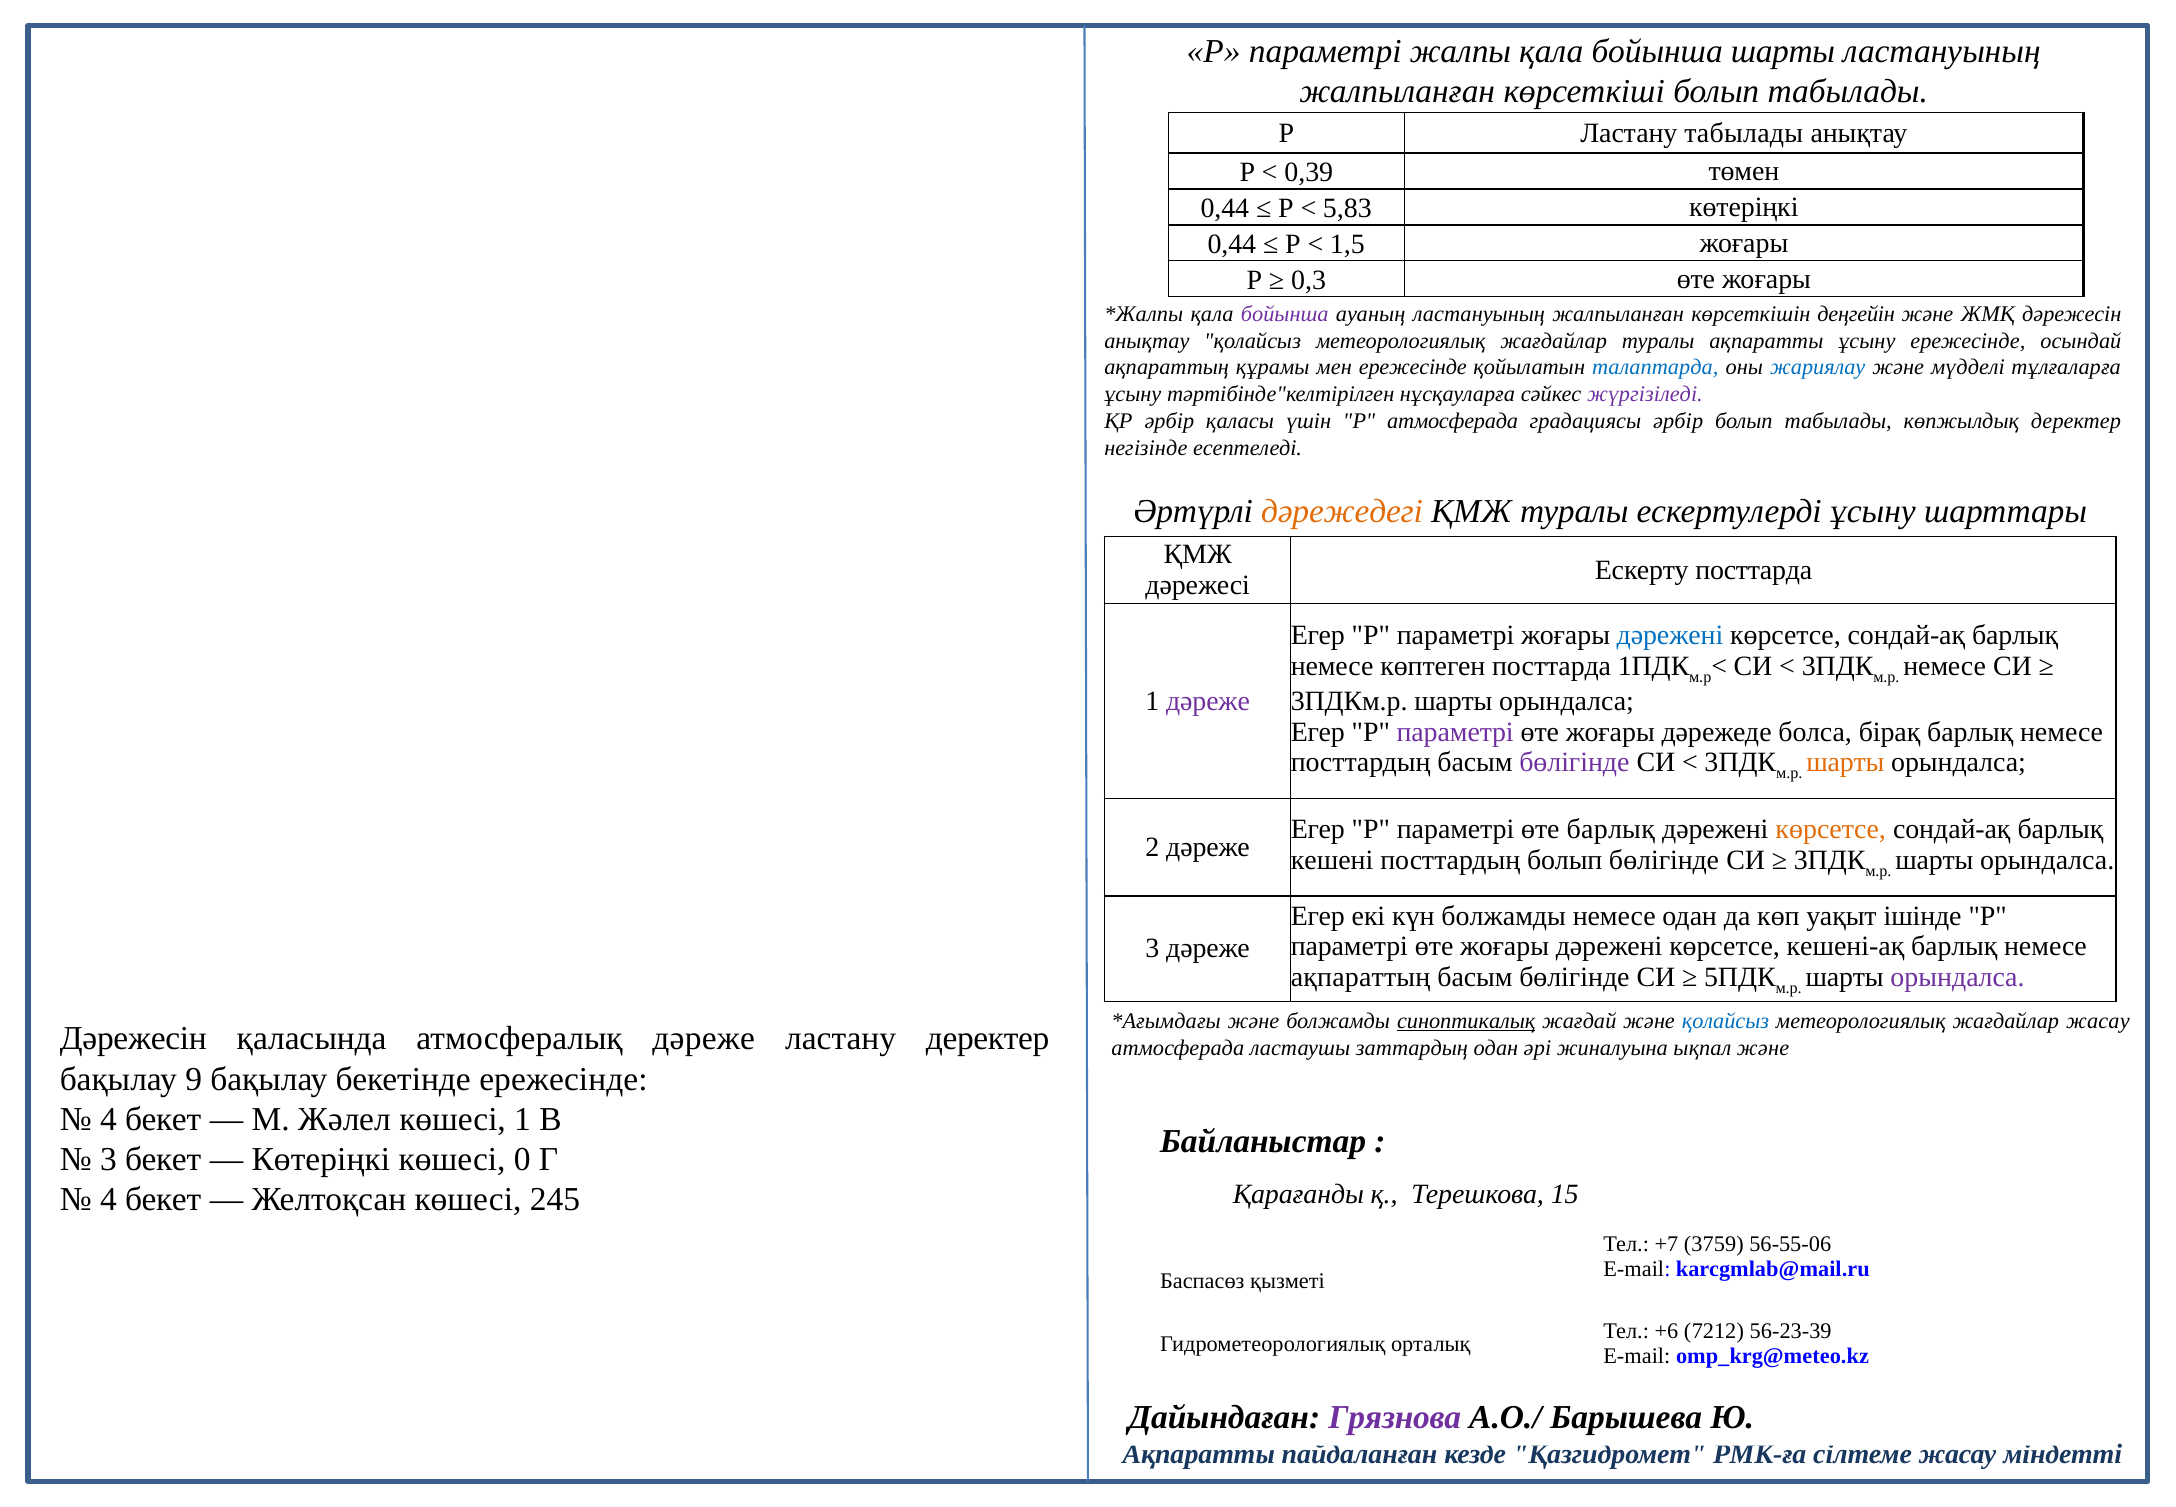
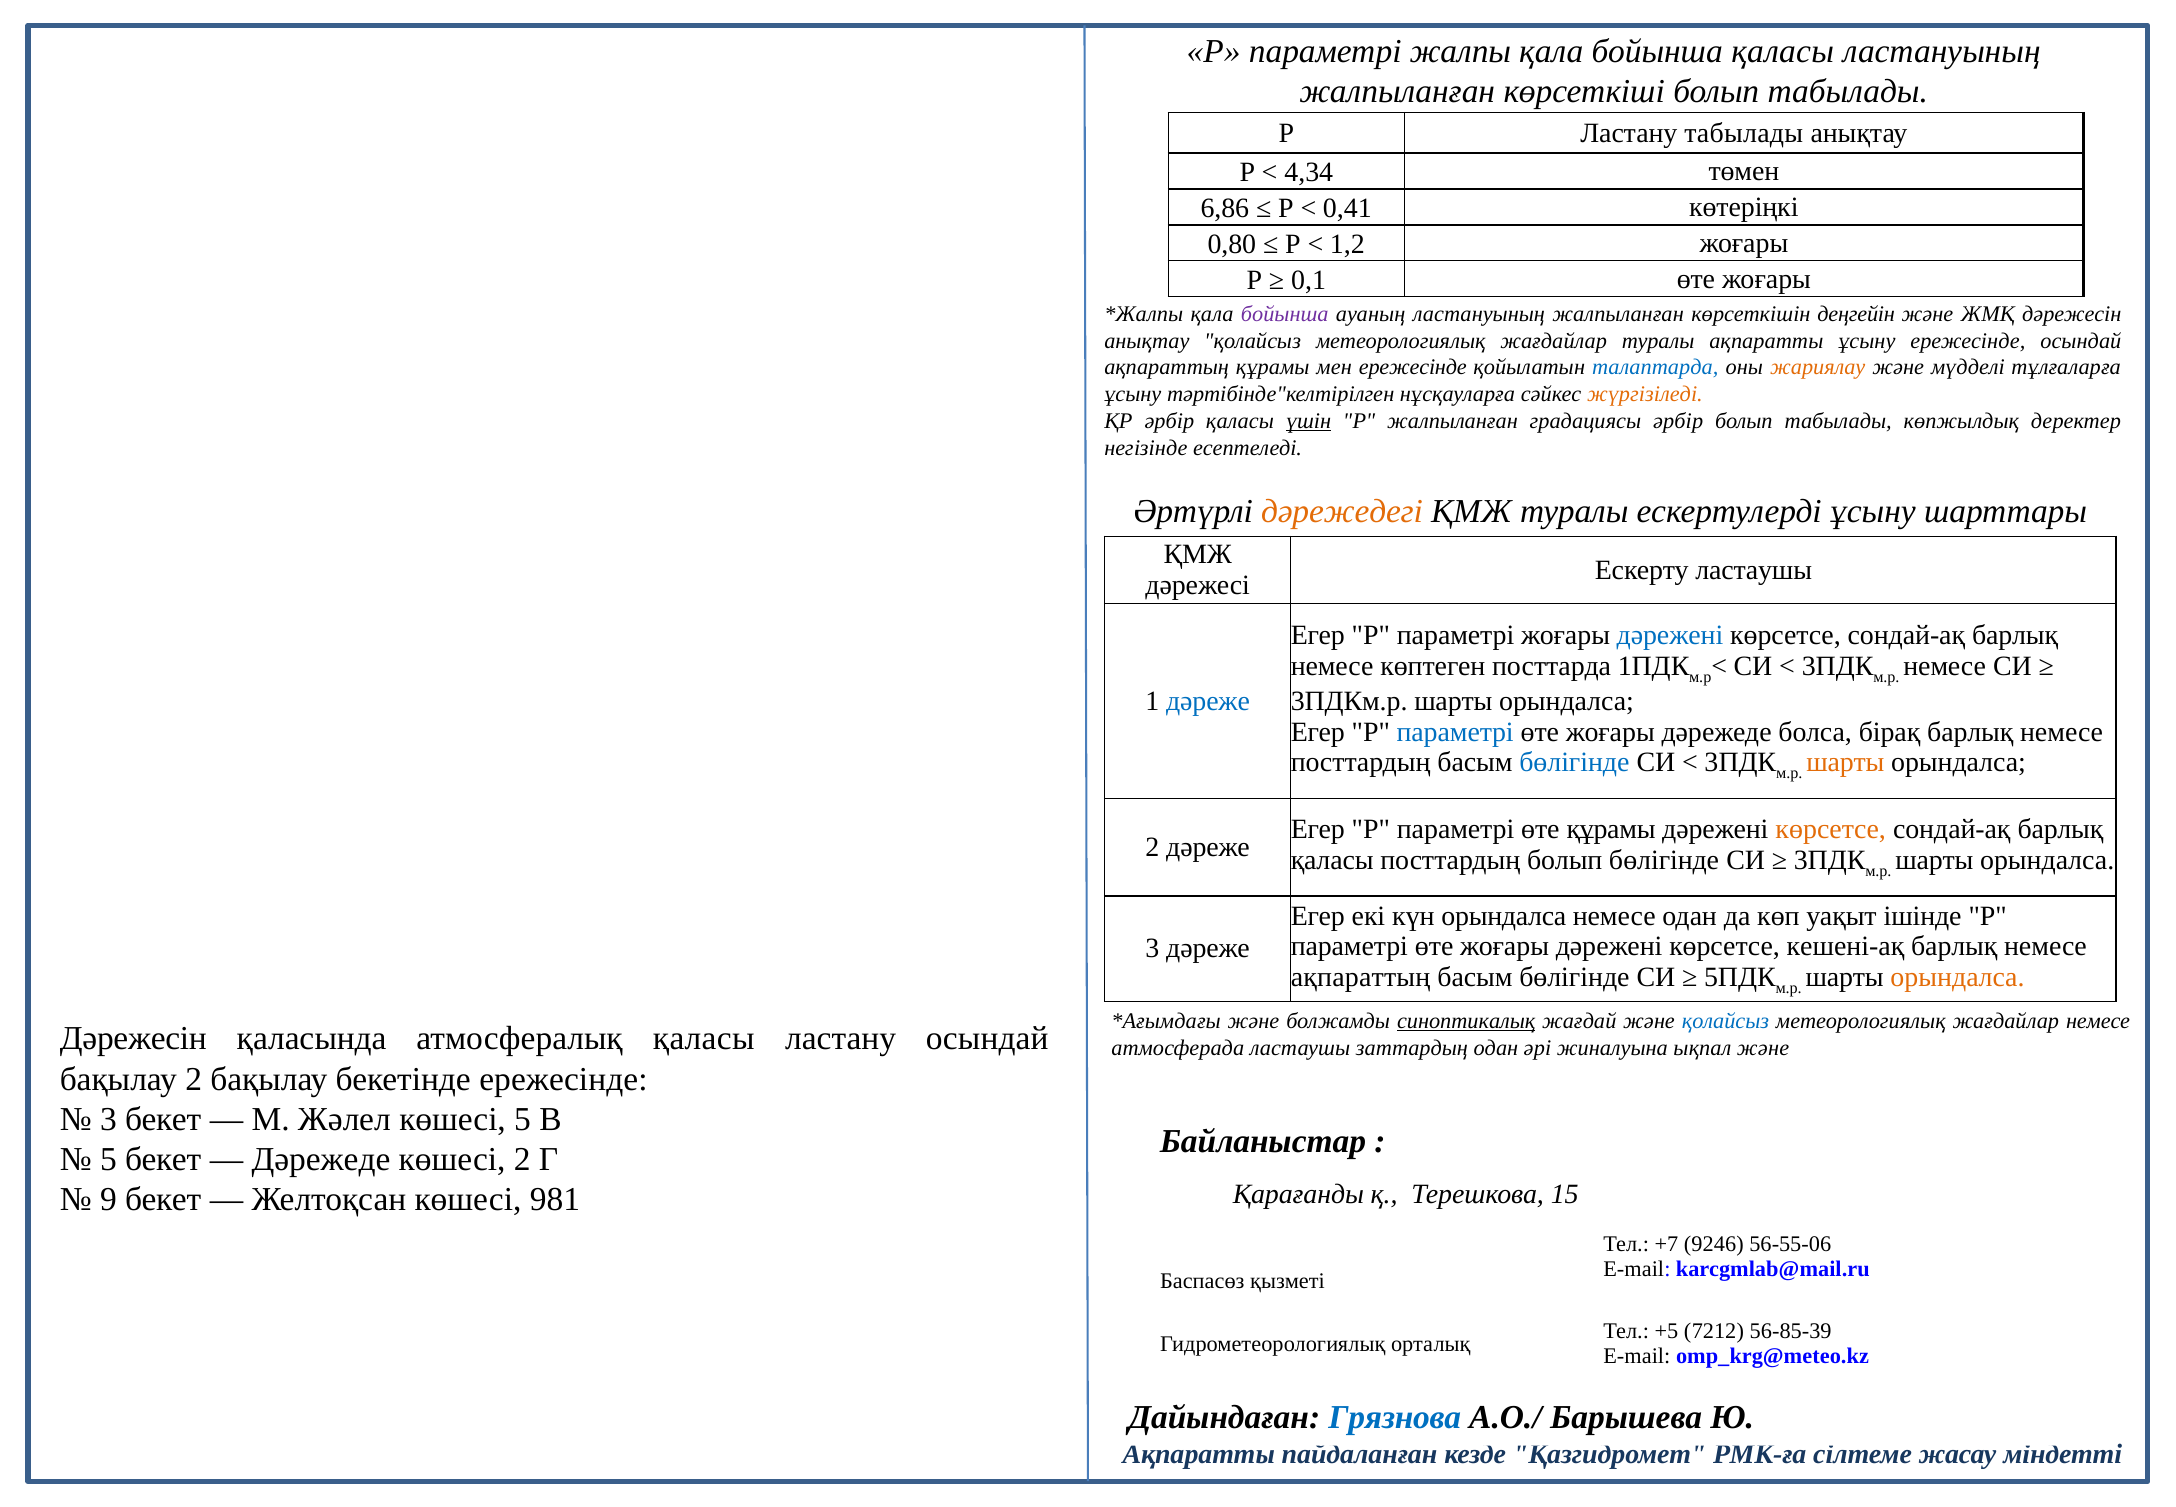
бойынша шарты: шарты -> қаласы (1783, 52)
0,39: 0,39 -> 4,34 (1309, 172)
0,44: 0,44 -> 6,86 (1225, 208)
5,83: 5,83 -> 0,41 (1347, 208)
0,44: 0,44 -> 0,80 (1232, 244)
1,5: 1,5 -> 1,2 (1347, 244)
0,3: 0,3 -> 0,1 (1309, 280)
жариялау colour: blue -> orange (1818, 367)
жүргізіледі colour: purple -> orange (1645, 394)
үшін underline: none -> present (1309, 421)
Р атмосферада: атмосферада -> жалпыланған (1453, 421)
Ескерту посттарда: посттарда -> ластаушы (1754, 570)
дәреже colour: purple -> blue (1208, 701)
параметрі colour: purple -> blue (1455, 732)
бөлігінде colour: purple -> blue (1574, 762)
өте барлық: барлық -> құрамы (1611, 829)
кешені: кешені -> қаласы (1332, 860)
күн болжамды: болжамды -> орындалса (1504, 915)
орындалса colour: purple -> orange (1957, 977)
жағдайлар жасау: жасау -> немесе (2098, 1021)
атмосфералық дәреже: дәреже -> қаласы (704, 1038)
ластану деректер: деректер -> осындай (987, 1038)
бақылау 9: 9 -> 2 (194, 1079)
4: 4 -> 3 (108, 1119)
көшесі 1: 1 -> 5 (523, 1119)
3: 3 -> 5 (108, 1159)
Көтеріңкі: Көтеріңкі -> Дәрежеде (321, 1159)
көшесі 0: 0 -> 2 (522, 1159)
4: 4 -> 9 (108, 1199)
245: 245 -> 981 (555, 1199)
3759: 3759 -> 9246 (1714, 1244)
+6: +6 -> +5 (1666, 1331)
56-23-39: 56-23-39 -> 56-85-39 (1791, 1331)
Грязнова colour: purple -> blue (1395, 1416)
